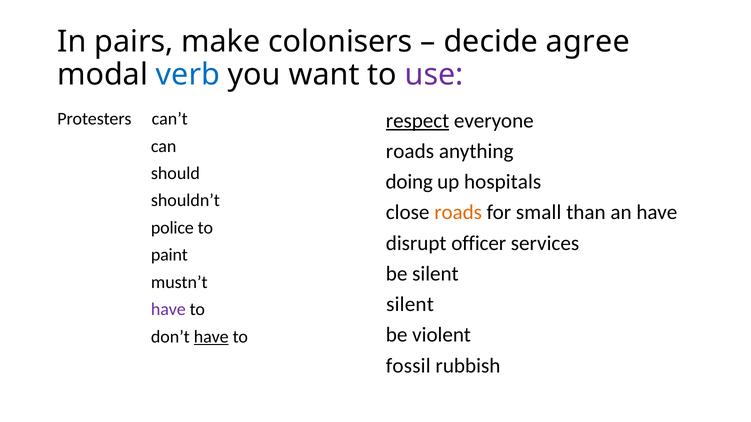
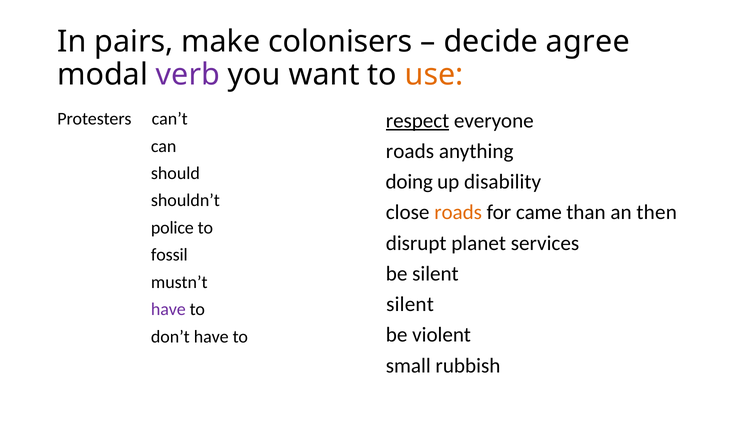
verb colour: blue -> purple (188, 75)
use colour: purple -> orange (434, 75)
hospitals: hospitals -> disability (503, 182)
small: small -> came (539, 213)
an have: have -> then (657, 213)
officer: officer -> planet (479, 243)
paint: paint -> fossil (169, 255)
have underline: present -> none (211, 337)
fossil: fossil -> small (408, 366)
